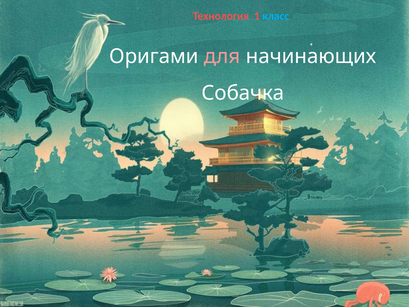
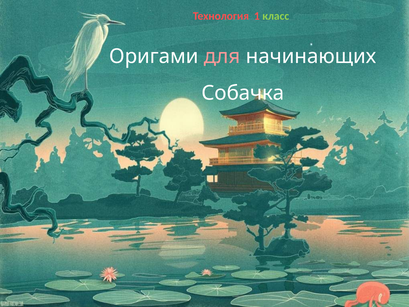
класс colour: light blue -> light green (276, 16)
